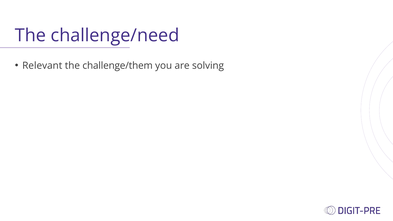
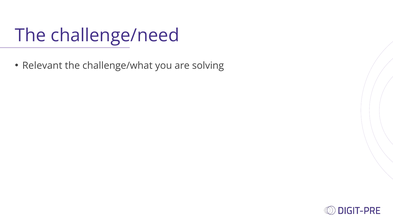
challenge/them: challenge/them -> challenge/what (118, 66)
